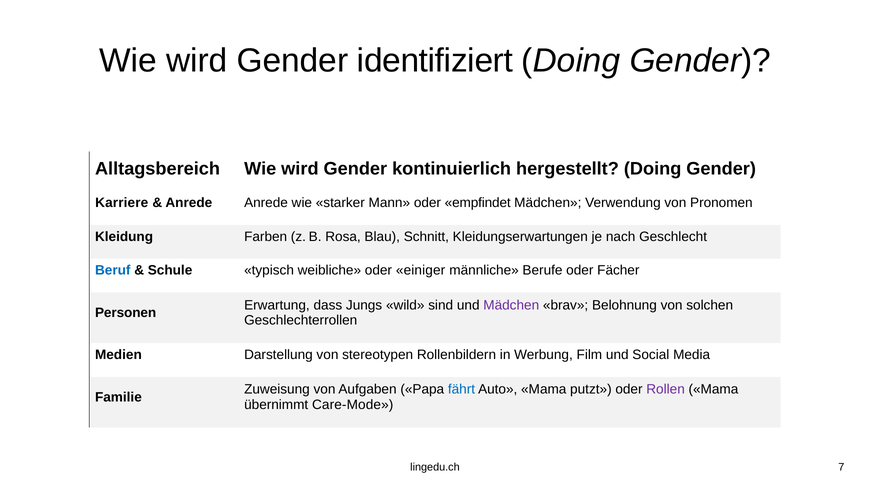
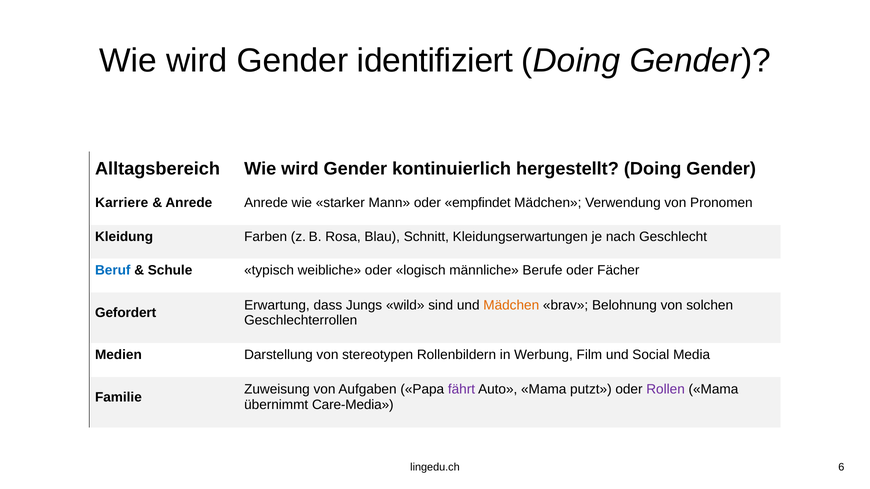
einiger: einiger -> logisch (421, 271)
Mädchen colour: purple -> orange (511, 305)
Personen: Personen -> Gefordert (126, 313)
fährt colour: blue -> purple (462, 390)
Care-Mode: Care-Mode -> Care-Media (353, 405)
7: 7 -> 6 (841, 467)
